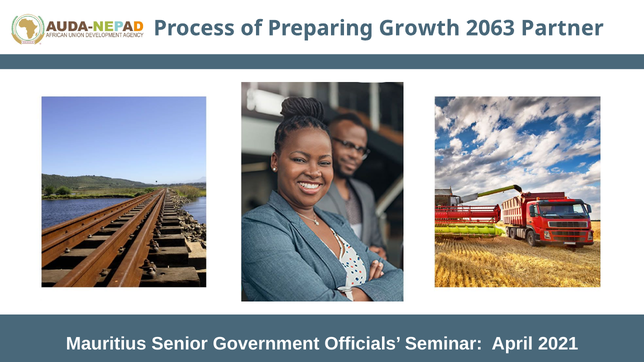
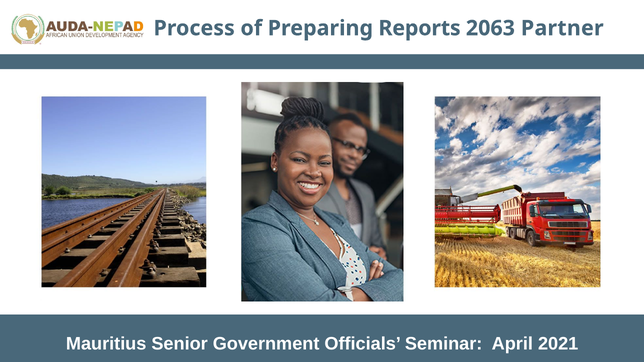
Growth: Growth -> Reports (420, 28)
